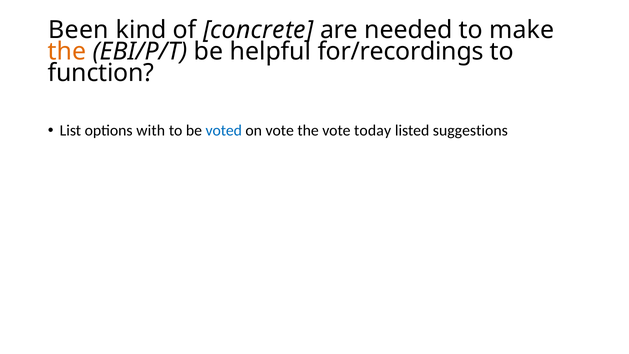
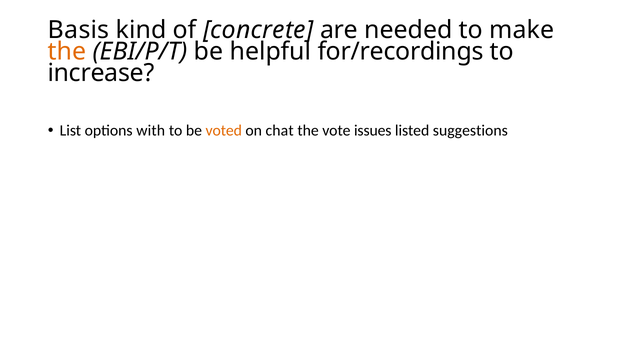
Been: Been -> Basis (79, 30)
function: function -> increase (101, 73)
voted colour: blue -> orange (224, 130)
on vote: vote -> chat (280, 130)
today: today -> issues (373, 130)
